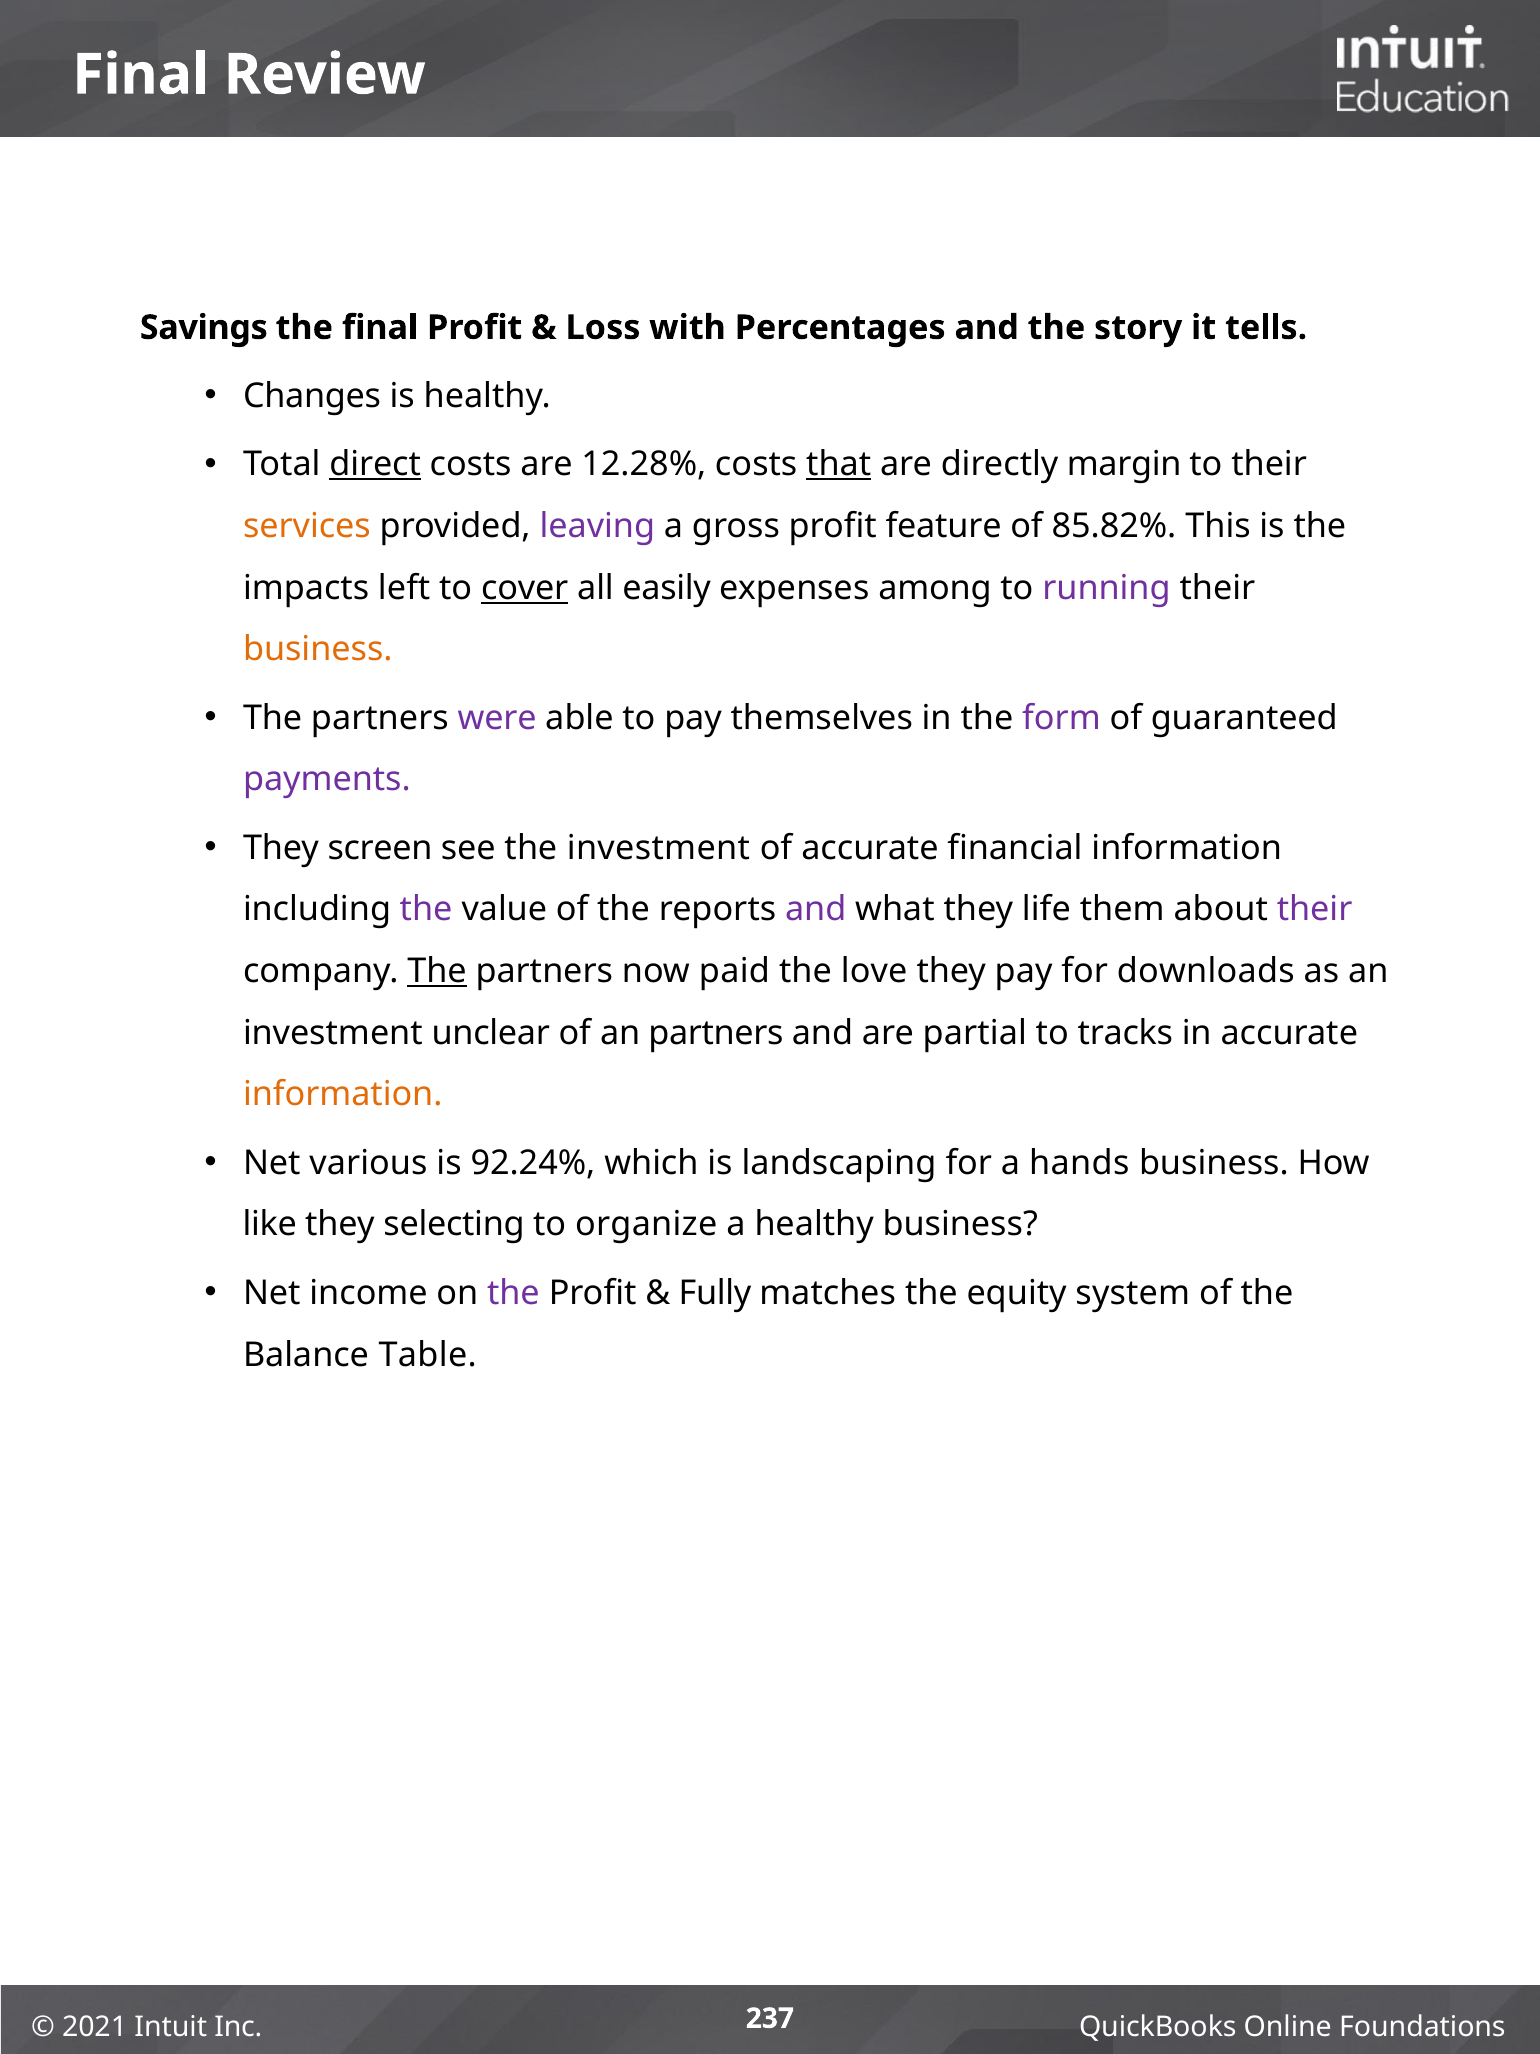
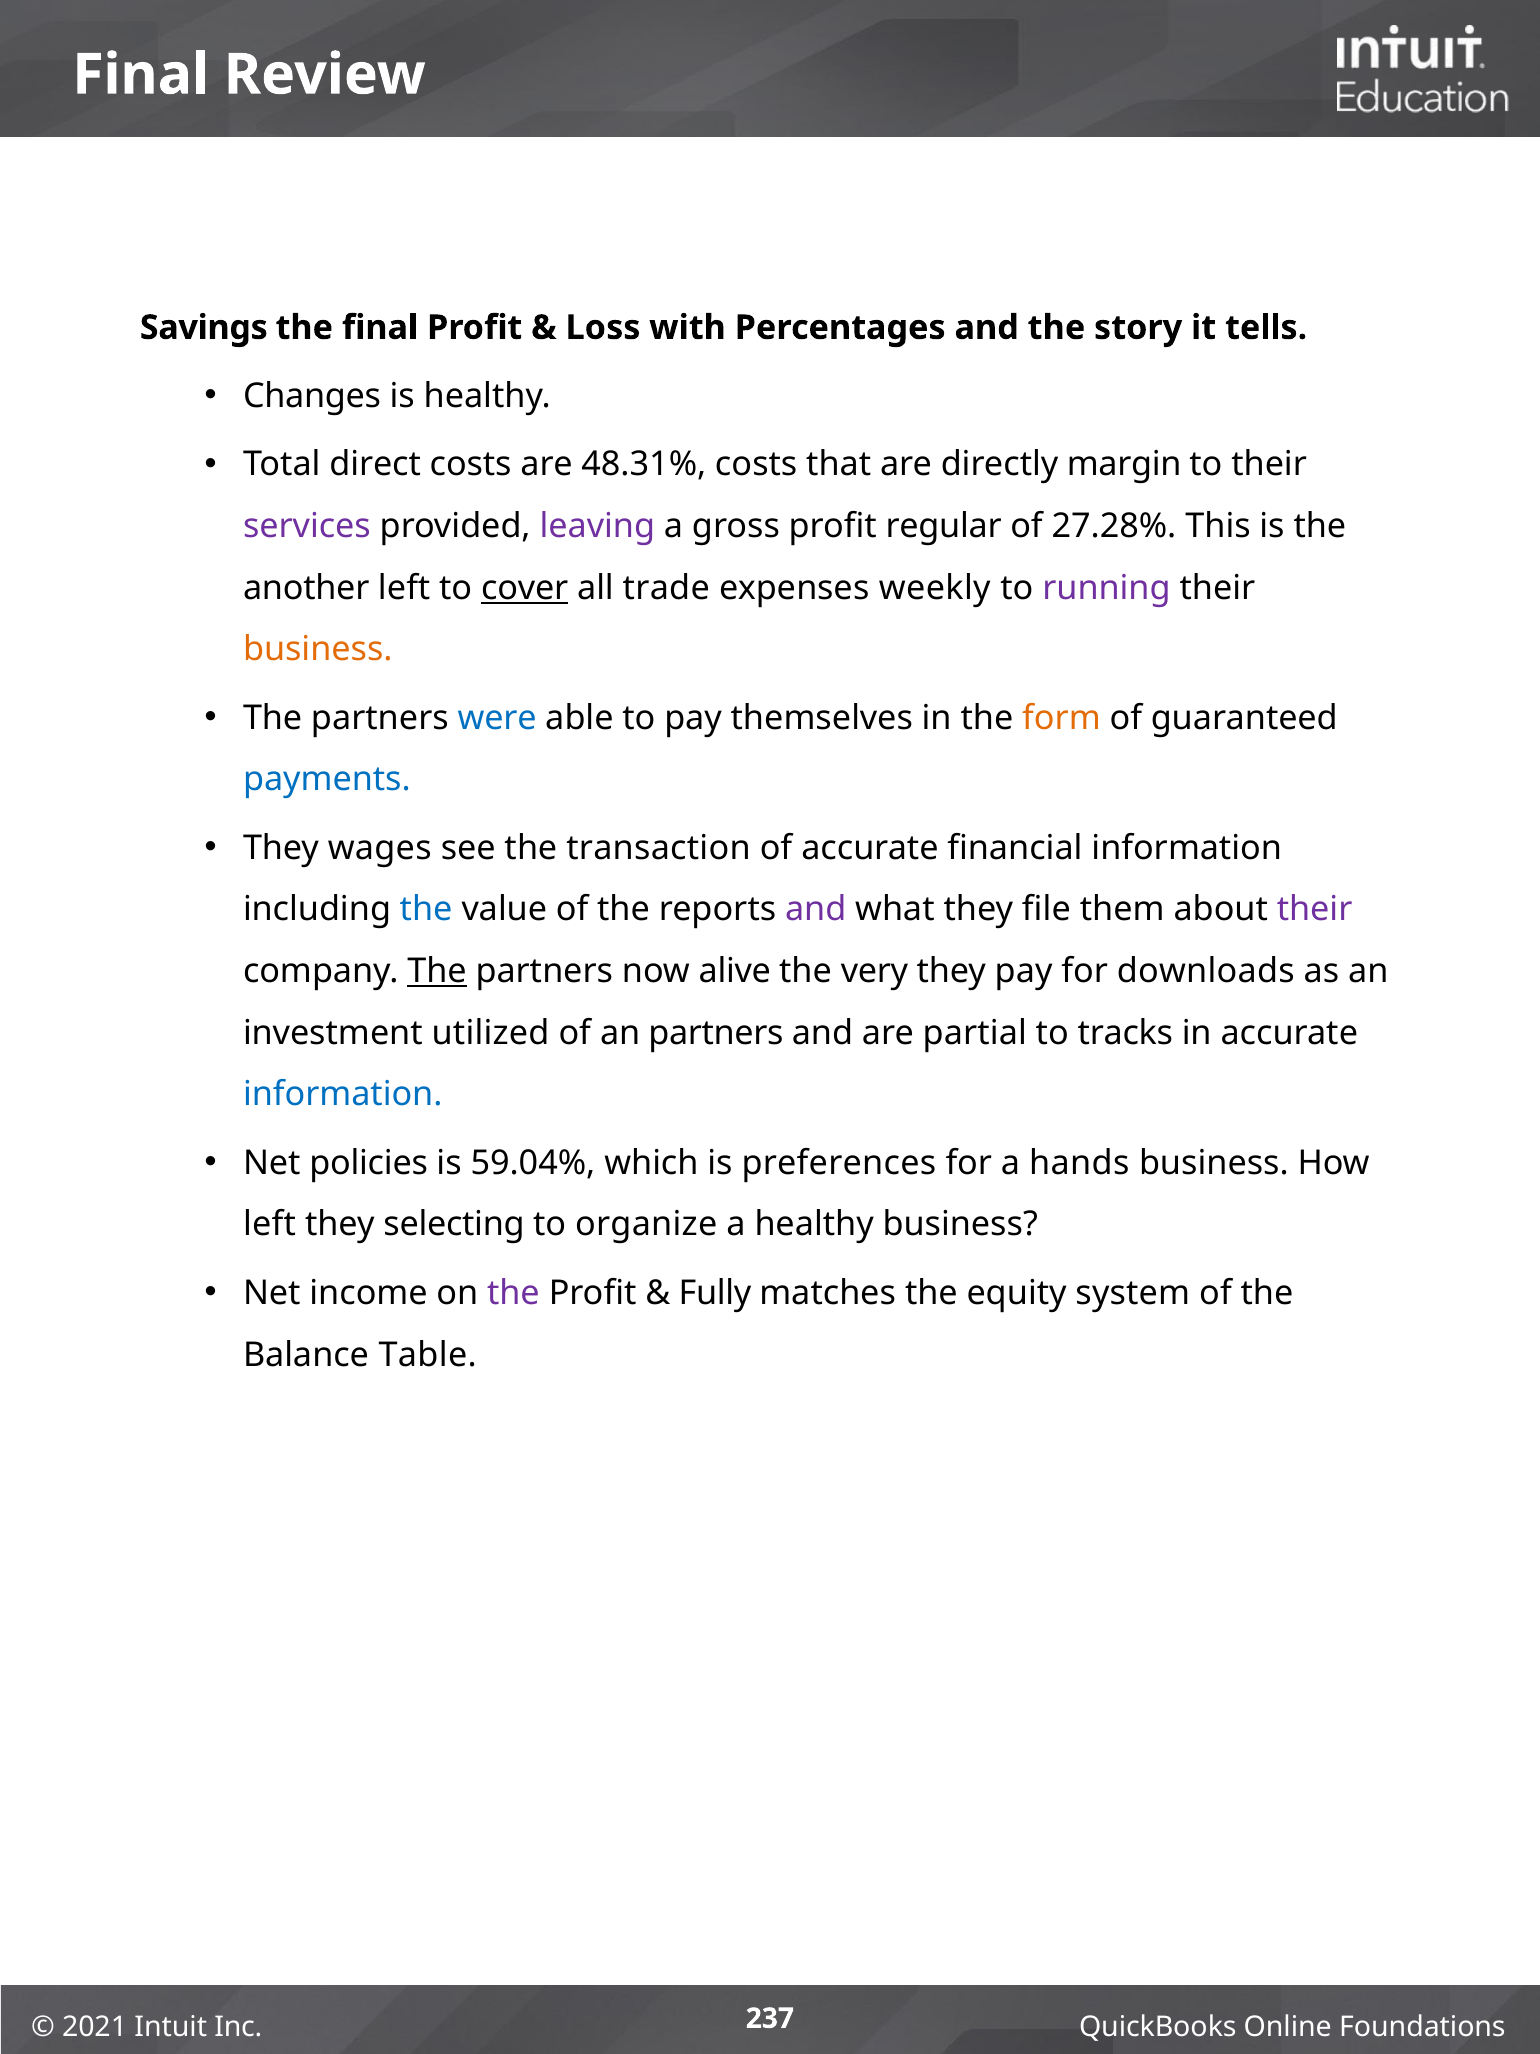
direct underline: present -> none (375, 464)
12.28%: 12.28% -> 48.31% (644, 464)
that underline: present -> none (839, 464)
services colour: orange -> purple (307, 526)
feature: feature -> regular (944, 526)
85.82%: 85.82% -> 27.28% (1114, 526)
impacts: impacts -> another (306, 588)
easily: easily -> trade (666, 588)
among: among -> weekly (935, 588)
were colour: purple -> blue (497, 718)
form colour: purple -> orange (1061, 718)
payments colour: purple -> blue (327, 779)
screen: screen -> wages (380, 848)
the investment: investment -> transaction (658, 848)
the colour: purple -> blue (426, 909)
life: life -> file (1046, 909)
paid: paid -> alive (735, 971)
love: love -> very (874, 971)
unclear: unclear -> utilized (491, 1033)
information colour: orange -> blue (343, 1094)
various: various -> policies (369, 1163)
92.24%: 92.24% -> 59.04% (533, 1163)
landscaping: landscaping -> preferences (839, 1163)
like: like -> left (269, 1224)
